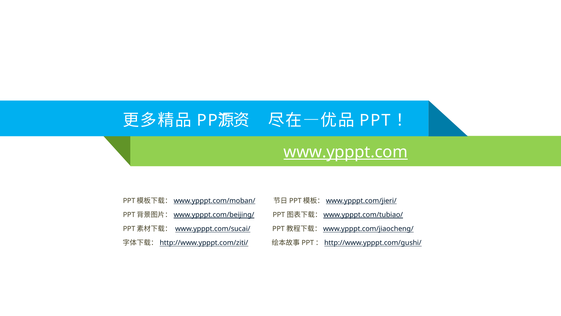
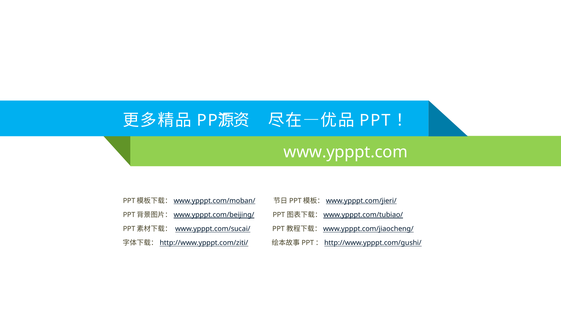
www.ypppt.com underline: present -> none (346, 152)
